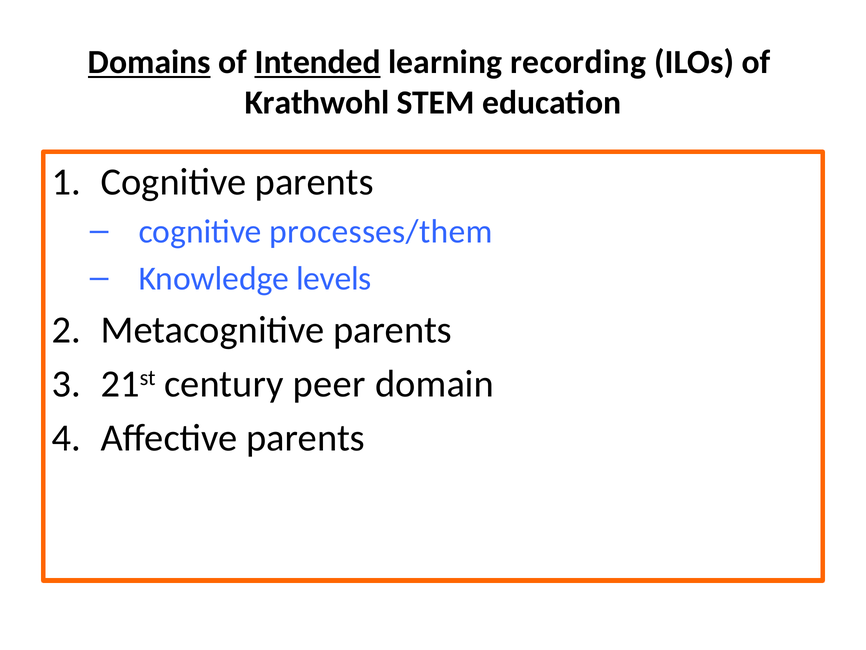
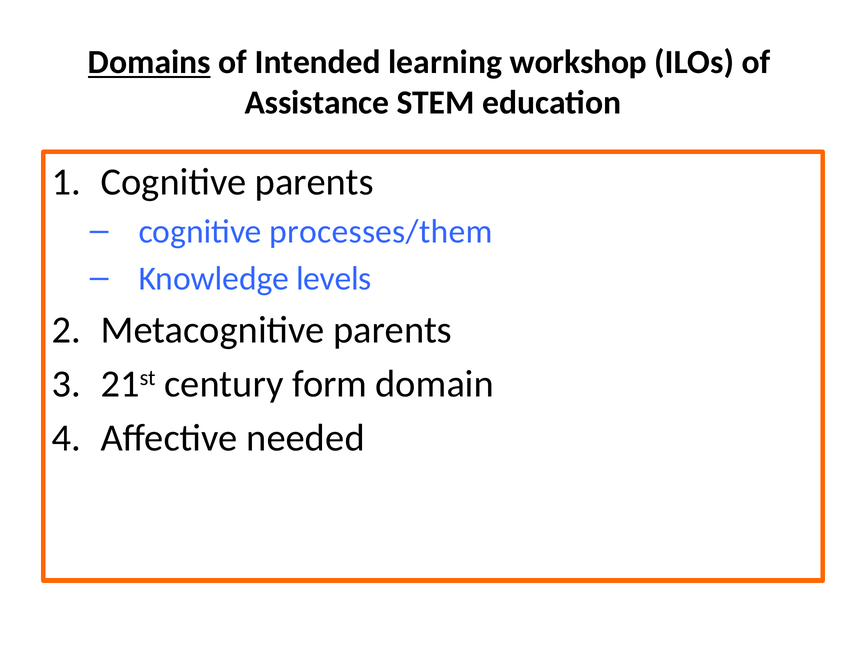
Intended underline: present -> none (318, 62)
recording: recording -> workshop (578, 62)
Krathwohl: Krathwohl -> Assistance (317, 103)
peer: peer -> form (330, 384)
Affective parents: parents -> needed (305, 438)
